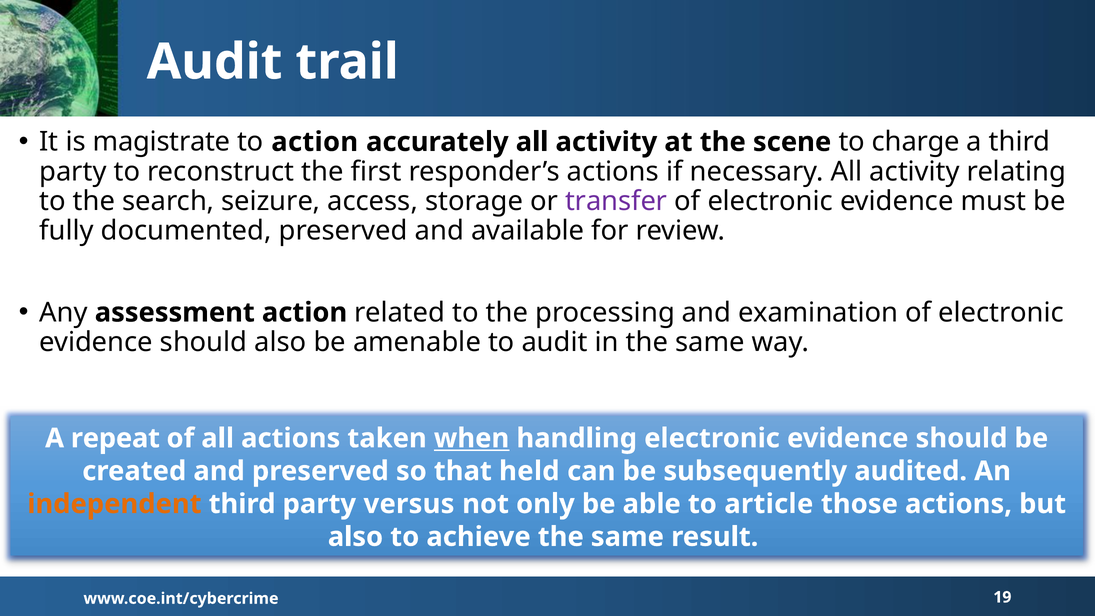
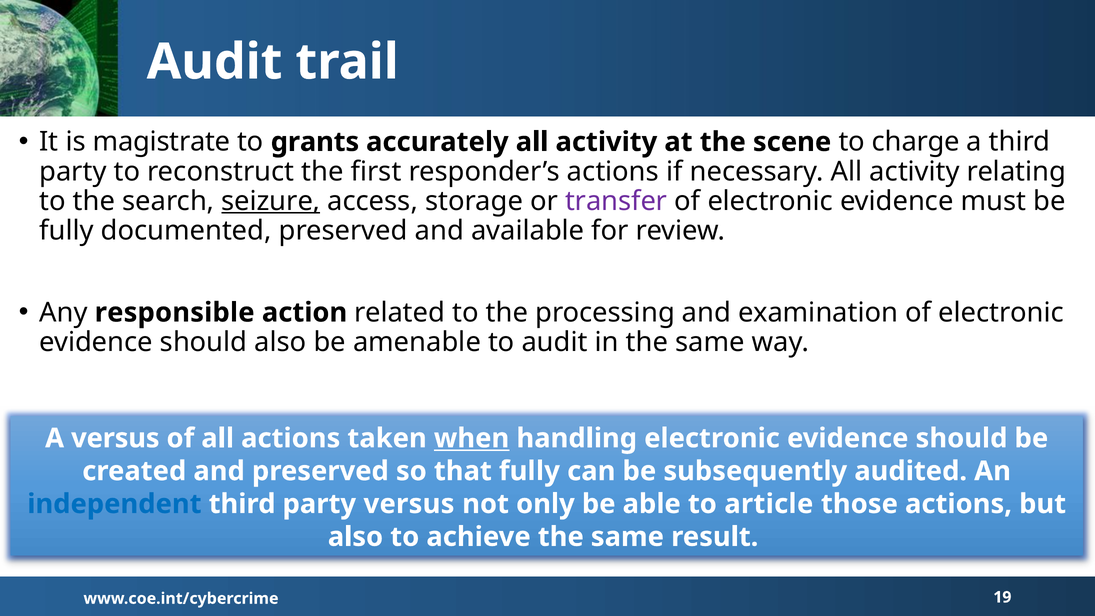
to action: action -> grants (315, 142)
seizure underline: none -> present (271, 201)
assessment: assessment -> responsible (175, 313)
A repeat: repeat -> versus (115, 438)
that held: held -> fully (529, 471)
independent colour: orange -> blue (114, 504)
